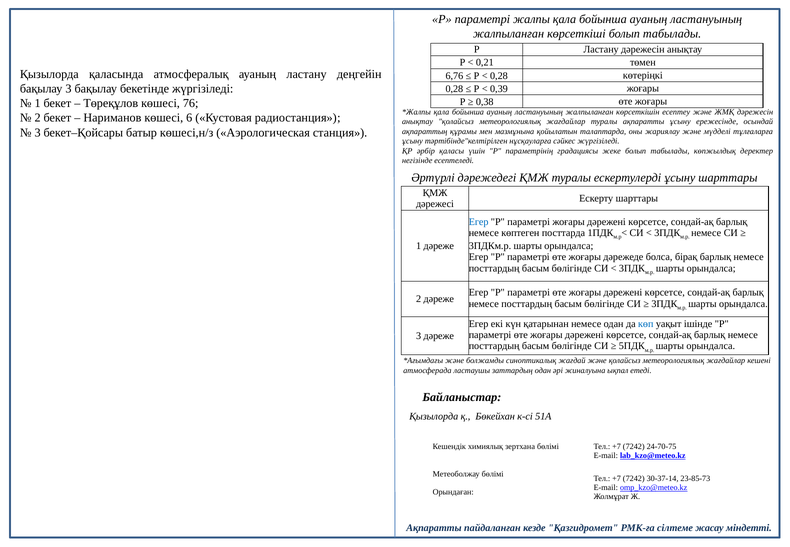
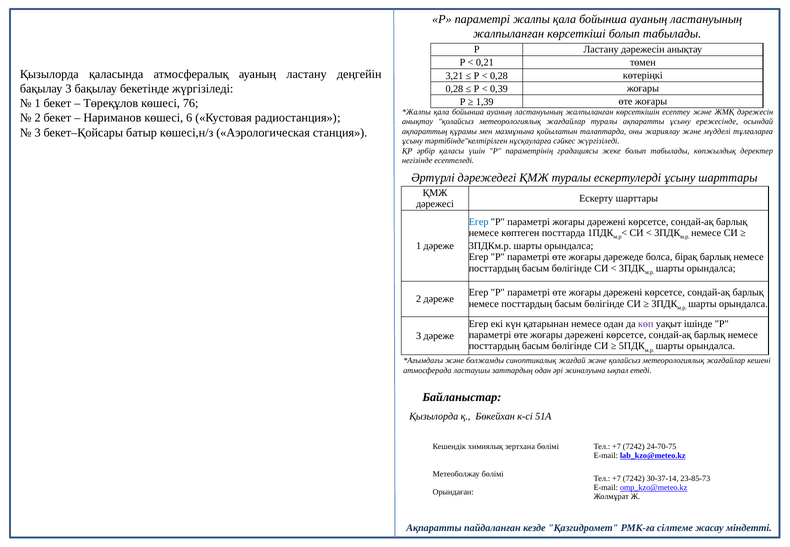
6,76: 6,76 -> 3,21 (454, 76)
0,38: 0,38 -> 1,39 (485, 102)
көп colour: blue -> purple (646, 324)
